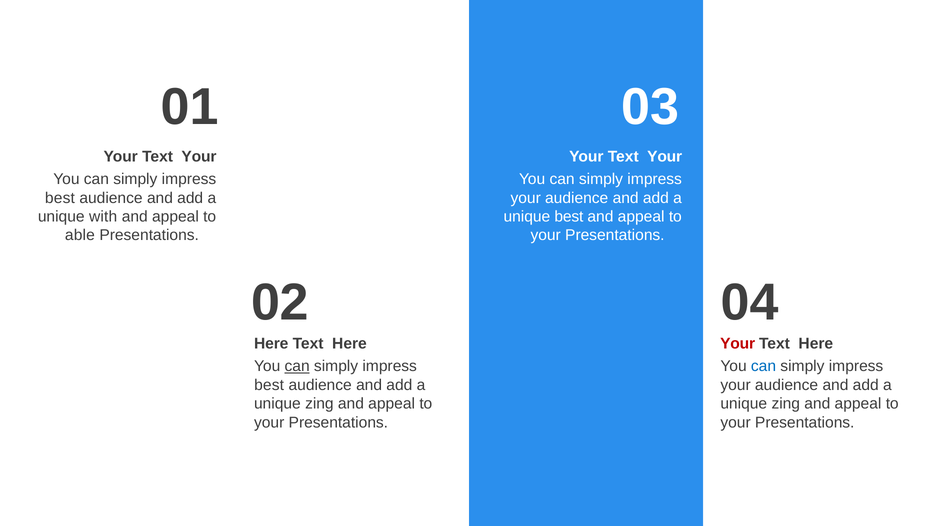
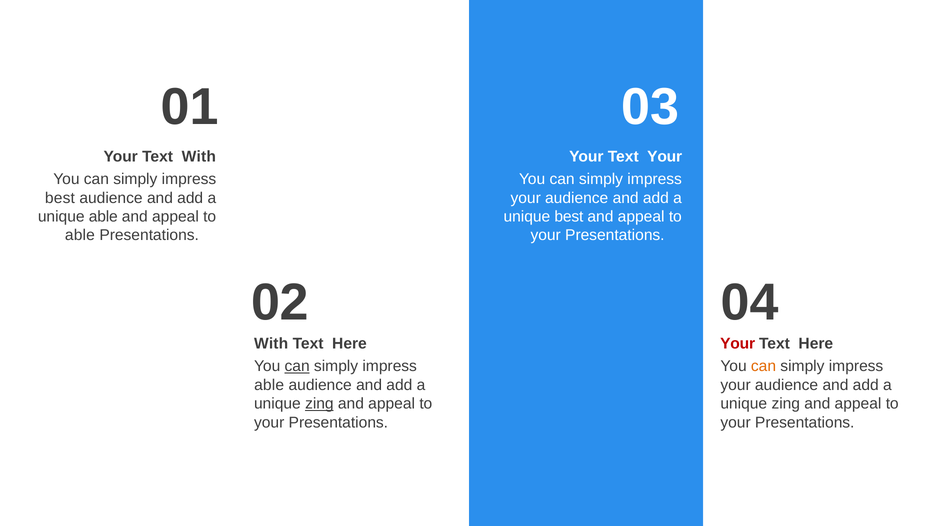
Your: Your -> With (199, 157)
unique with: with -> able (103, 217)
Here: Here -> With (271, 344)
can colour: blue -> orange (764, 367)
best: best -> able (269, 385)
zing underline: none -> present (319, 404)
